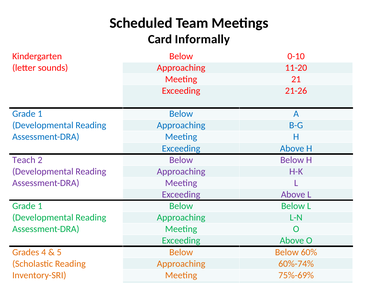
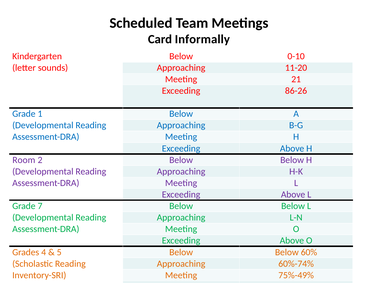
21-26: 21-26 -> 86-26 (296, 91)
Teach: Teach -> Room (24, 160)
1: 1 -> 7 (40, 206)
75%-69%: 75%-69% -> 75%-49% (296, 276)
